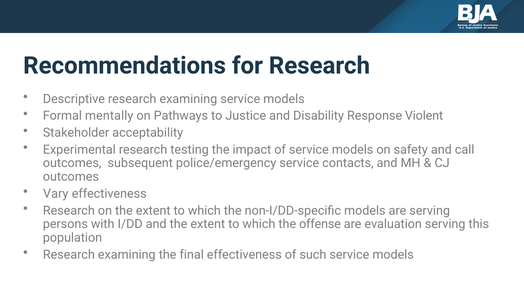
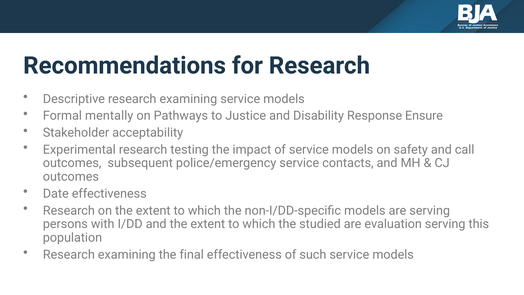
Violent: Violent -> Ensure (424, 116)
Vary: Vary -> Date (56, 193)
offense: offense -> studied (320, 224)
